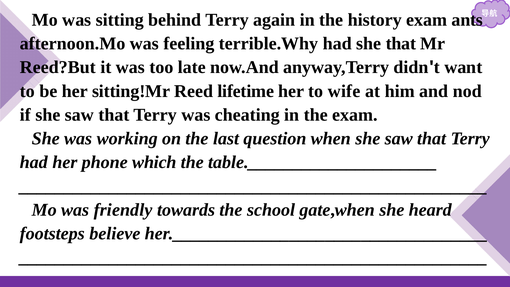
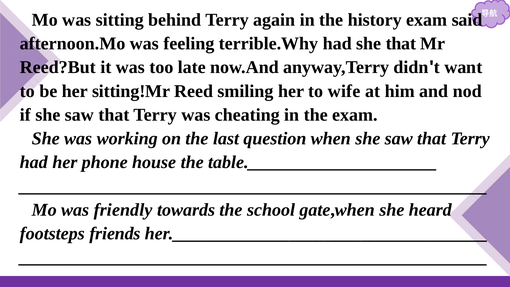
ants: ants -> said (467, 20)
lifetime: lifetime -> smiling (246, 91)
which: which -> house (154, 162)
believe: believe -> friends (115, 233)
